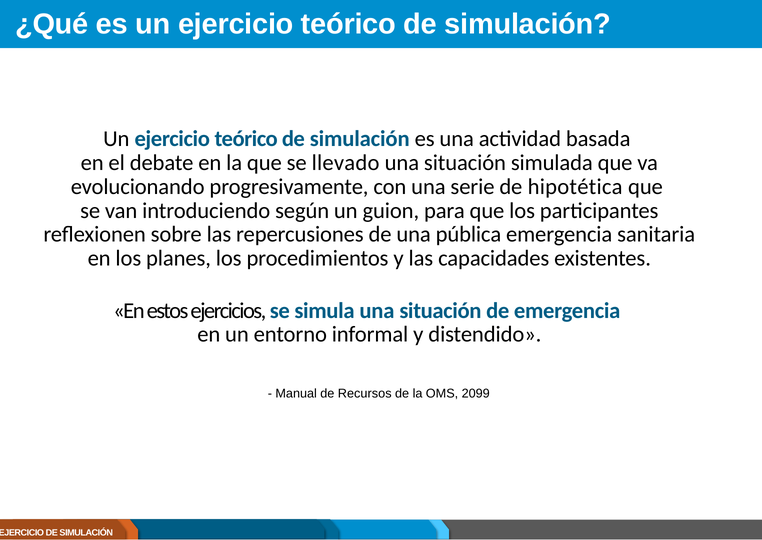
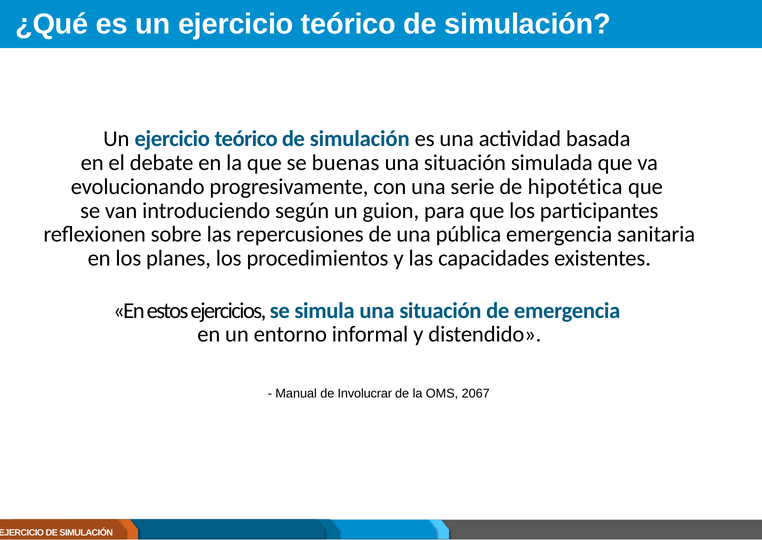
llevado: llevado -> buenas (346, 163)
Recursos: Recursos -> Involucrar (365, 393)
2099: 2099 -> 2067 (476, 393)
